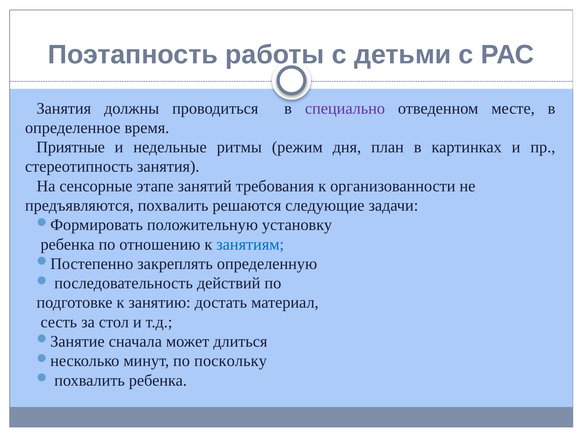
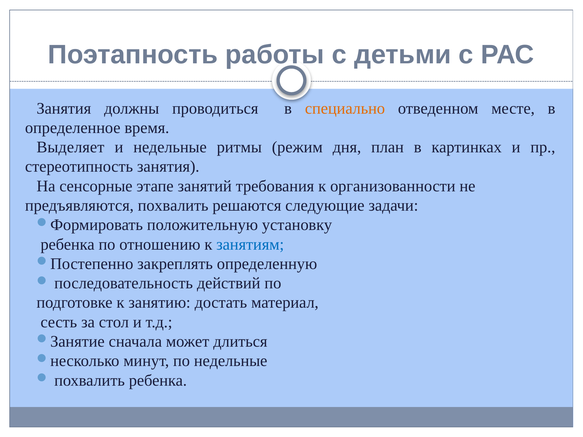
специально colour: purple -> orange (345, 108)
Приятные: Приятные -> Выделяет (70, 147)
по поскольку: поскольку -> недельные (231, 361)
